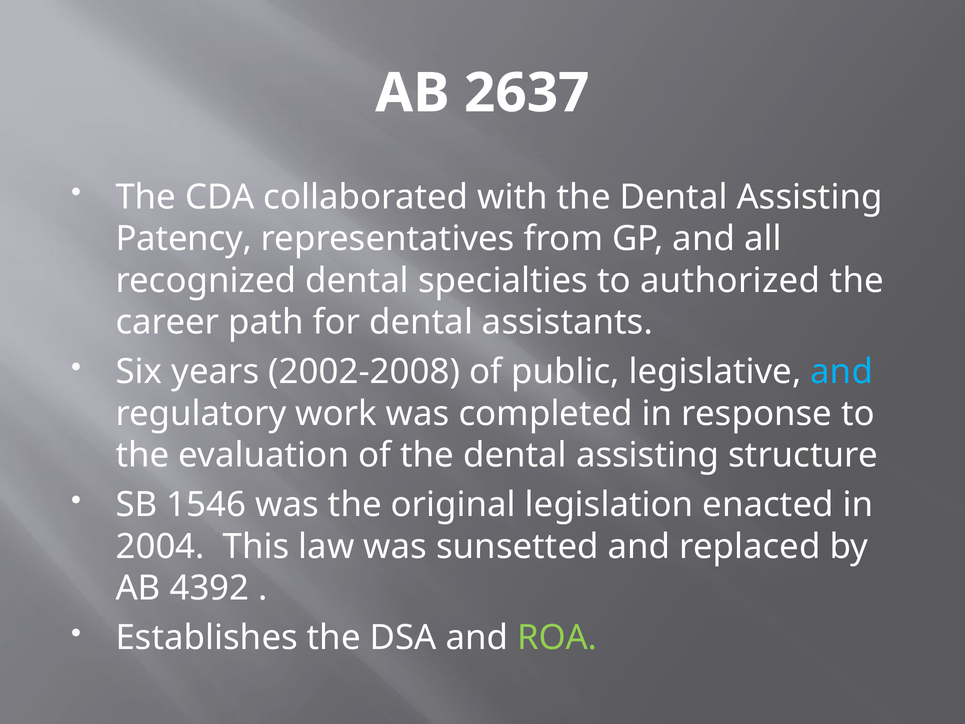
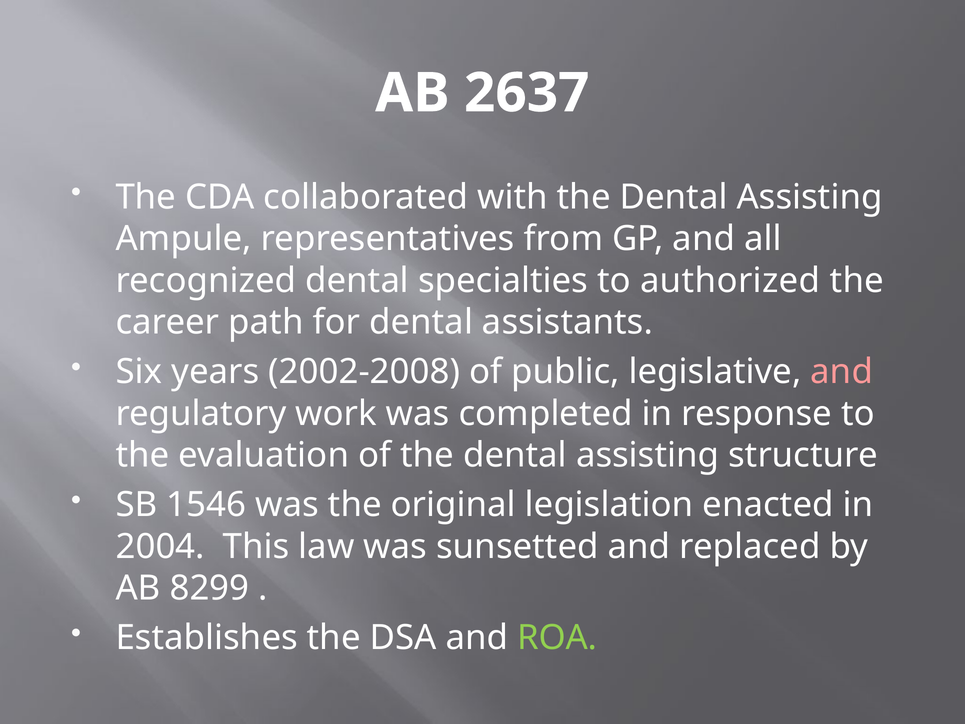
Patency: Patency -> Ampule (184, 239)
and colour: light blue -> pink (842, 372)
4392: 4392 -> 8299 (209, 588)
